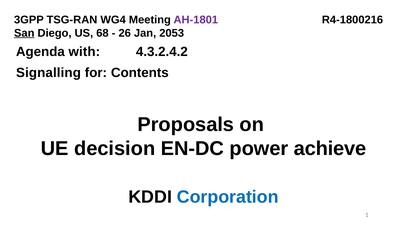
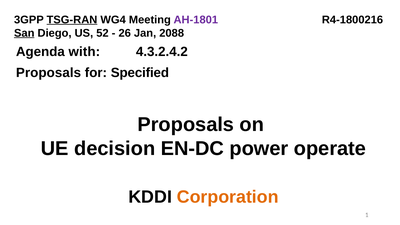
TSG-RAN underline: none -> present (72, 20)
68: 68 -> 52 (102, 33)
2053: 2053 -> 2088 (172, 33)
Signalling: Signalling -> Proposals (49, 73)
Contents: Contents -> Specified (140, 73)
achieve: achieve -> operate (330, 149)
Corporation colour: blue -> orange (228, 197)
